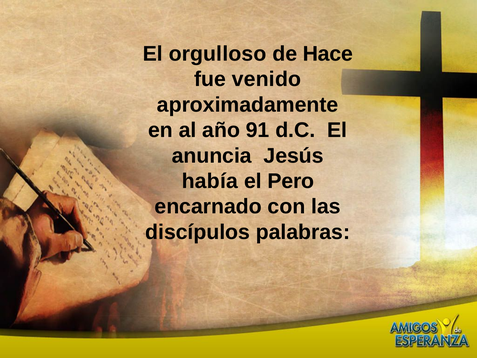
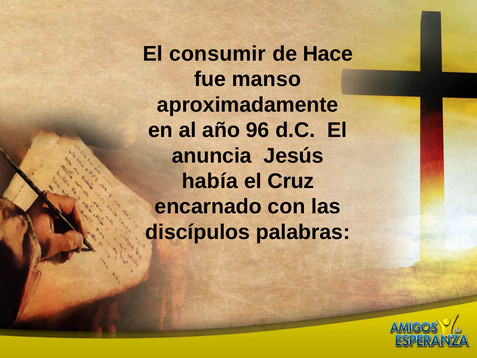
orgulloso: orgulloso -> consumir (217, 54)
venido: venido -> manso (266, 79)
91: 91 -> 96 (258, 130)
Pero: Pero -> Cruz (291, 181)
